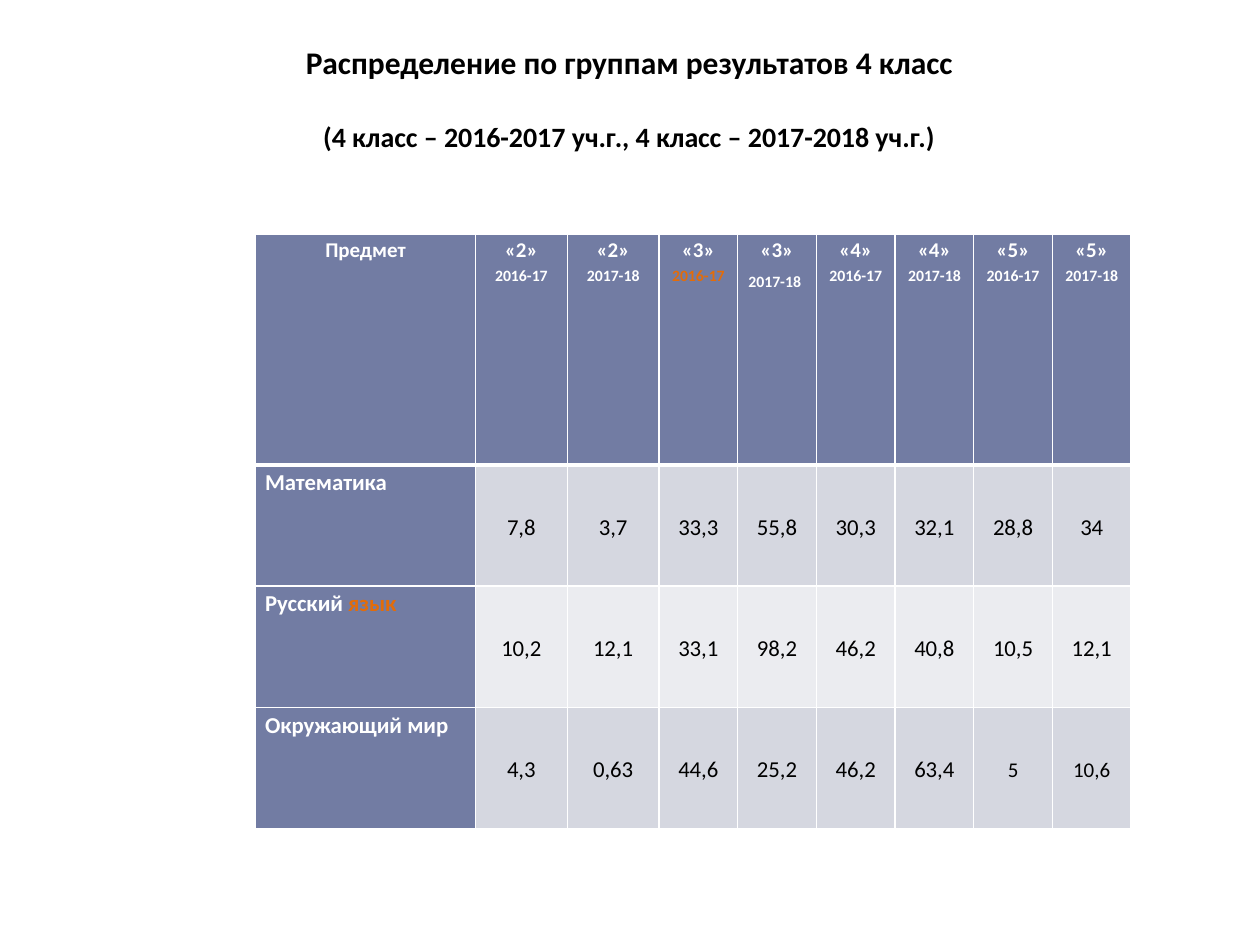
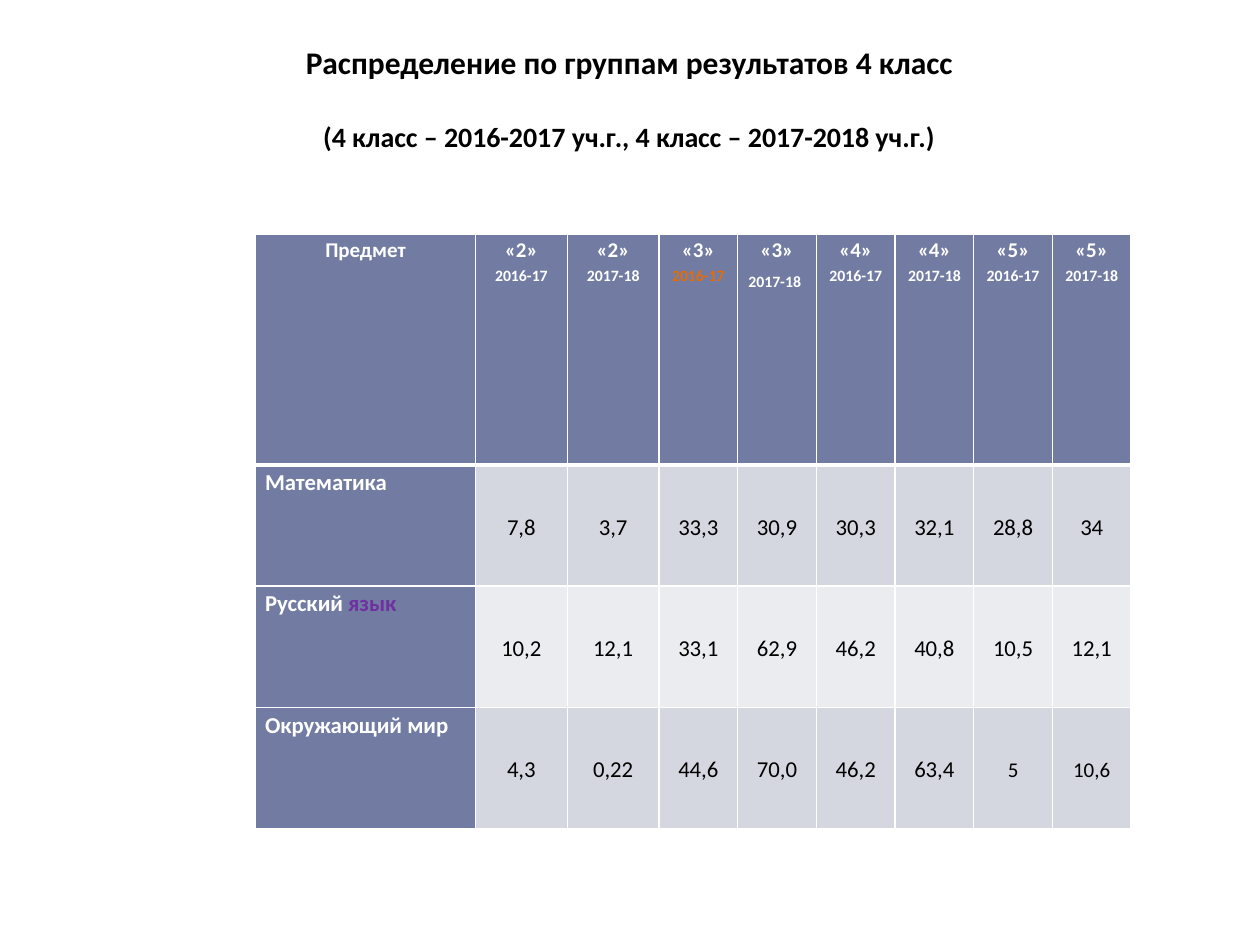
55,8: 55,8 -> 30,9 (777, 528)
язык colour: orange -> purple (372, 605)
98,2: 98,2 -> 62,9 (777, 649)
0,63: 0,63 -> 0,22 (613, 771)
25,2: 25,2 -> 70,0 (777, 771)
